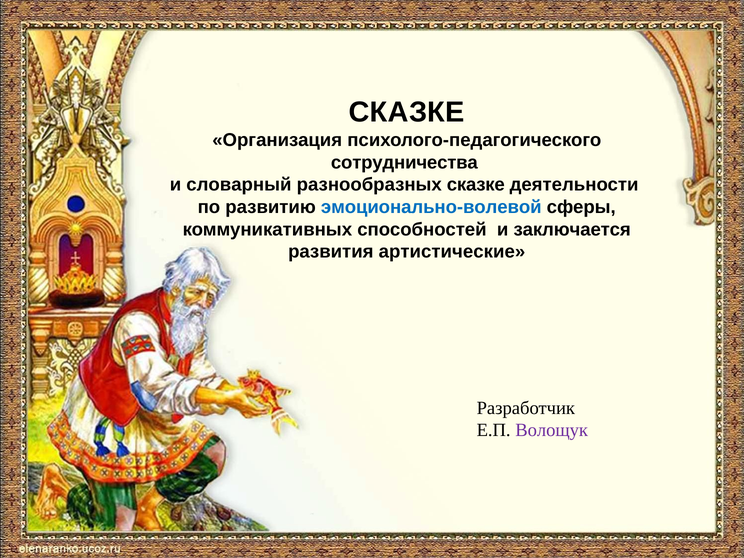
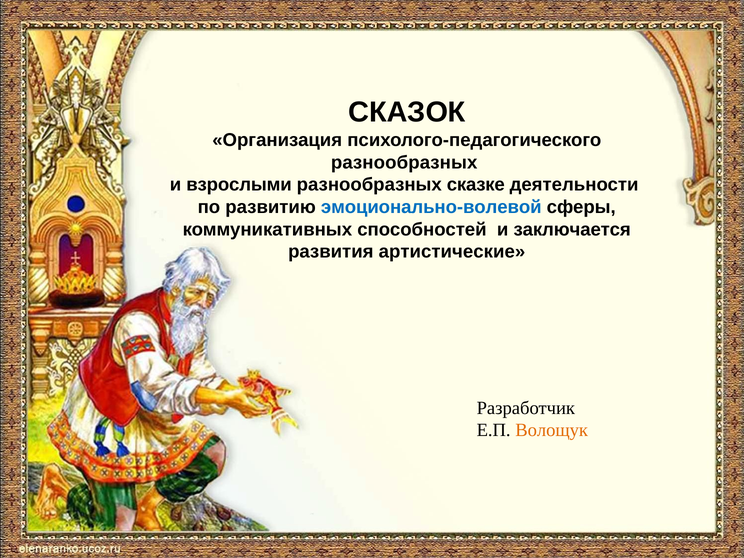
СКАЗКЕ: СКАЗКЕ -> СКАЗОК (407, 112)
сотрудничества: сотрудничества -> разнообразных (404, 162)
словарный: словарный -> взрослыми (239, 185)
Волощук colour: purple -> orange (552, 430)
